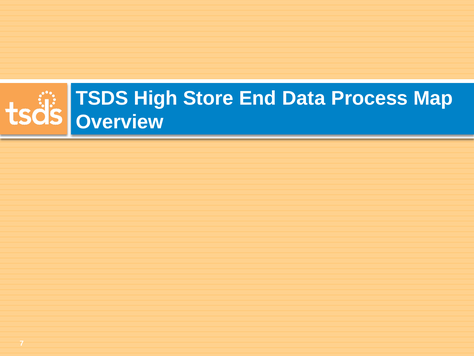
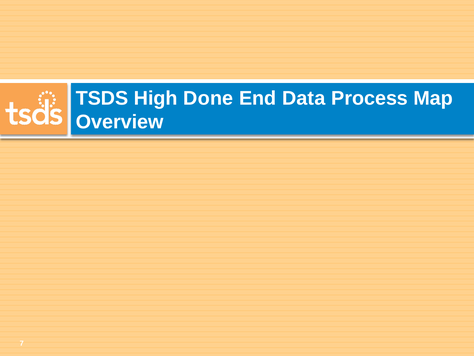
Store: Store -> Done (208, 98)
